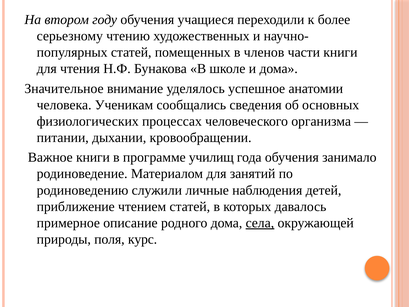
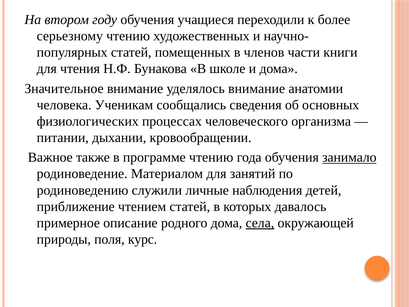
уделялось успешное: успешное -> внимание (257, 88)
Важное книги: книги -> также (93, 157)
программе училищ: училищ -> чтению (211, 157)
занимало underline: none -> present (349, 157)
